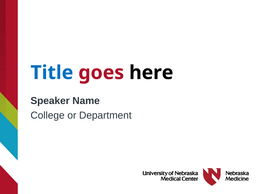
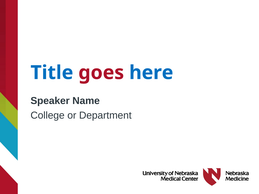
here colour: black -> blue (151, 73)
